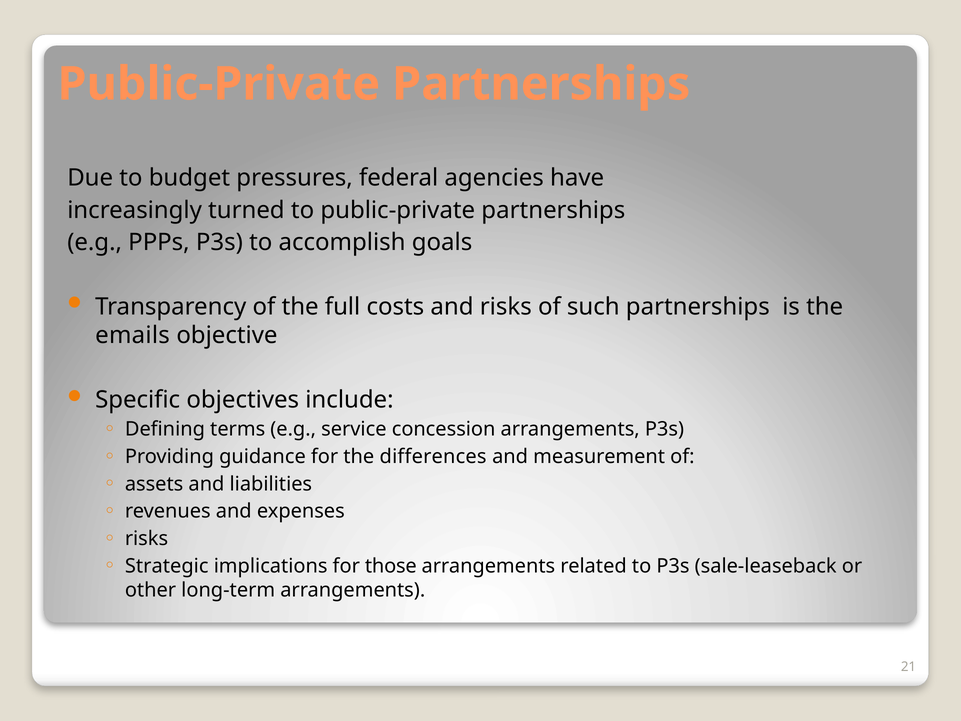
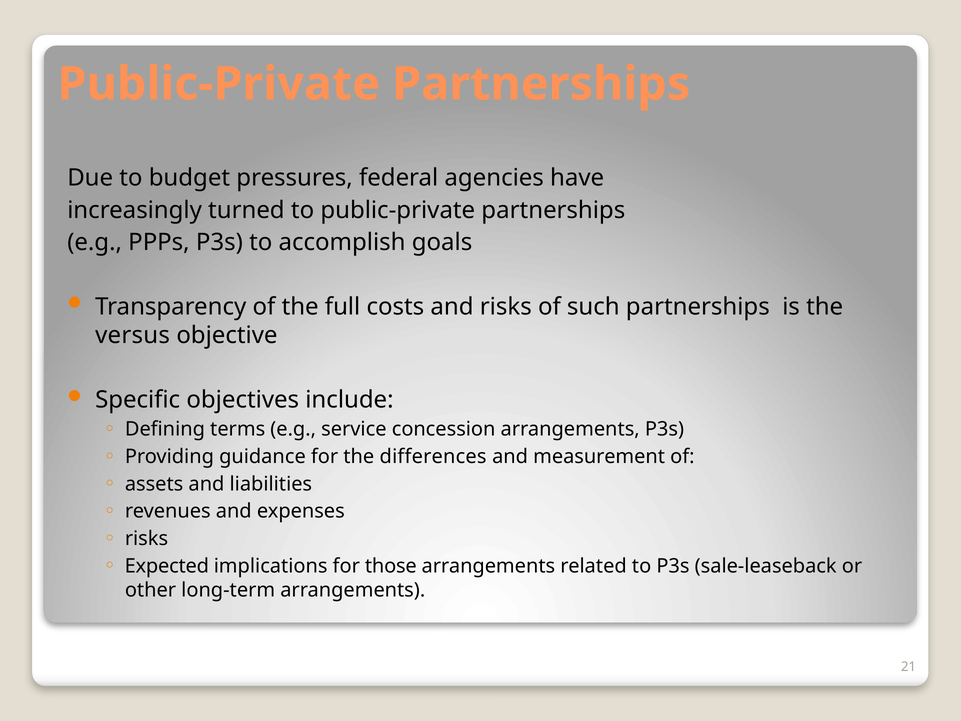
emails: emails -> versus (133, 335)
Strategic: Strategic -> Expected (167, 566)
